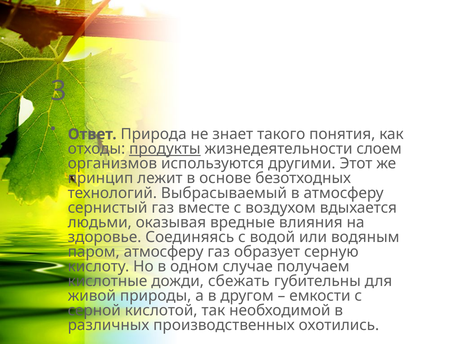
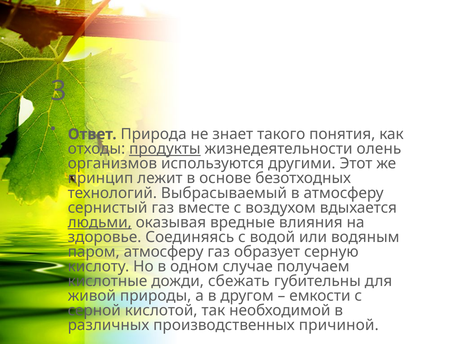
слоем: слоем -> олень (379, 149)
людьми underline: none -> present (100, 222)
охотились: охотились -> причиной (339, 325)
